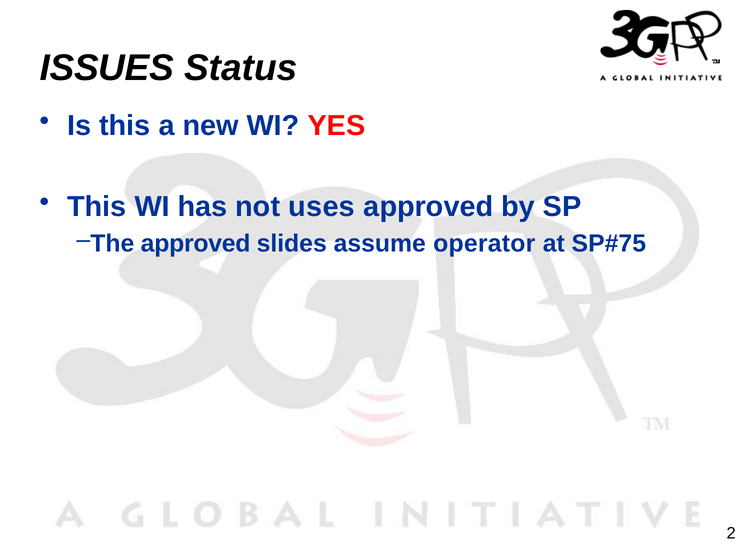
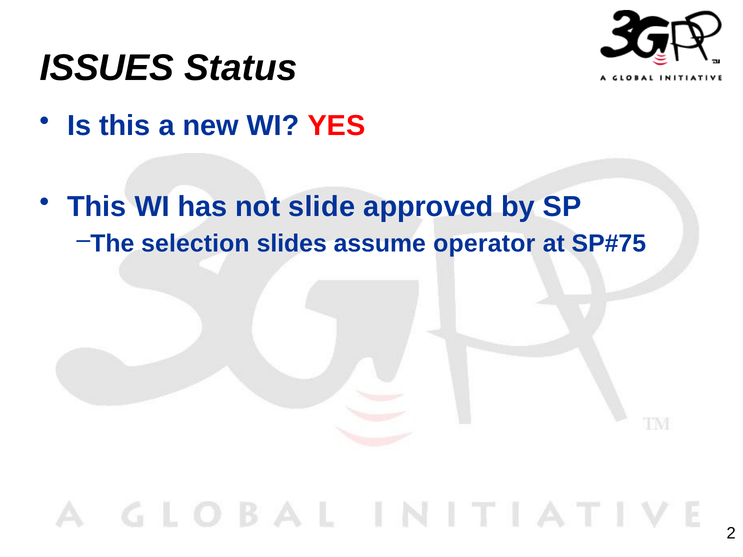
uses: uses -> slide (322, 207)
The approved: approved -> selection (195, 244)
